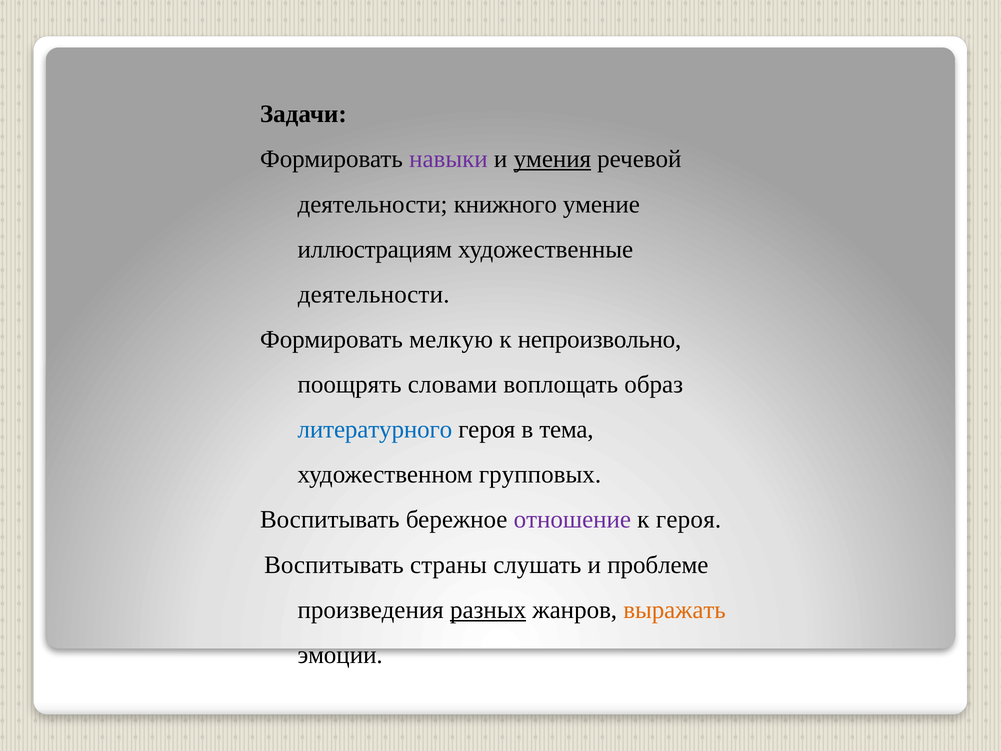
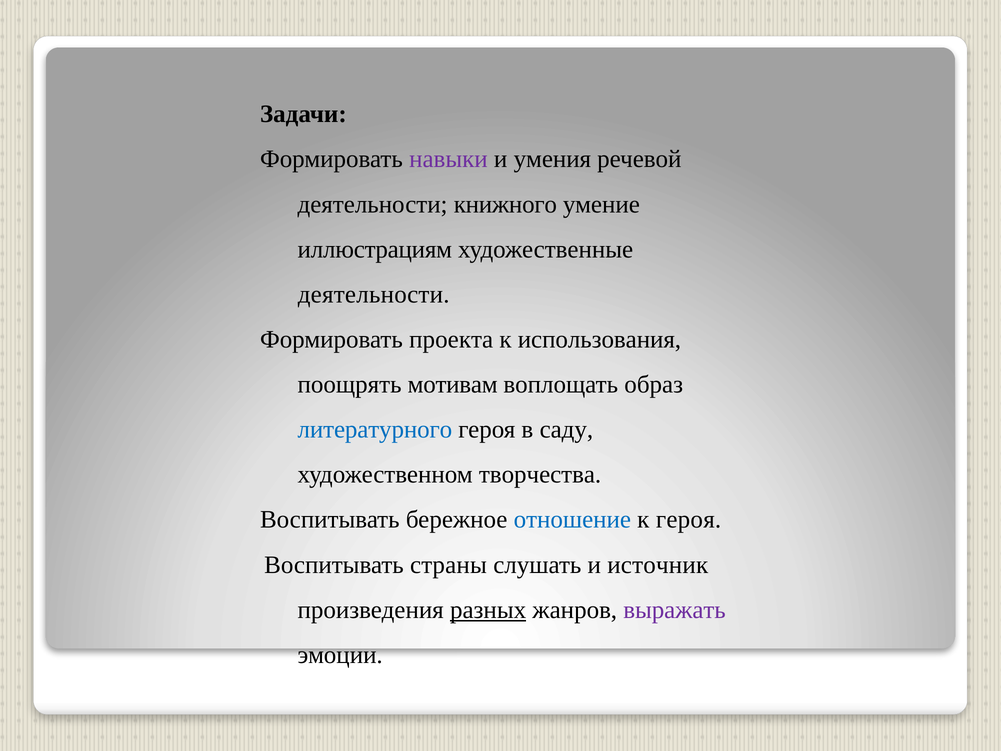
умения underline: present -> none (552, 159)
мелкую: мелкую -> проекта (451, 339)
непроизвольно: непроизвольно -> использования (599, 339)
словами: словами -> мотивам (453, 384)
тема: тема -> саду (566, 429)
групповых: групповых -> творчества (540, 474)
отношение colour: purple -> blue (572, 520)
проблеме: проблеме -> источник (658, 565)
выражать colour: orange -> purple (675, 610)
